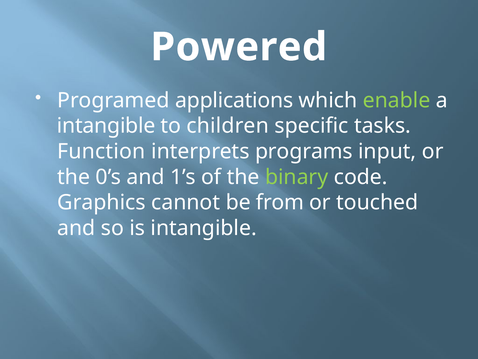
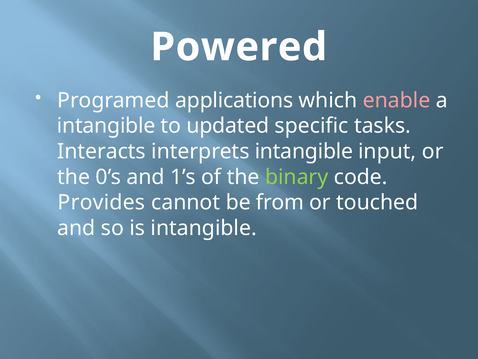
enable colour: light green -> pink (397, 100)
children: children -> updated (228, 126)
Function: Function -> Interacts (102, 151)
interprets programs: programs -> intangible (304, 151)
Graphics: Graphics -> Provides (101, 202)
